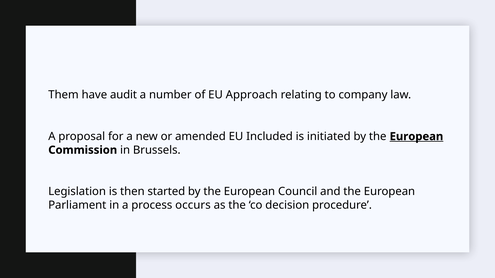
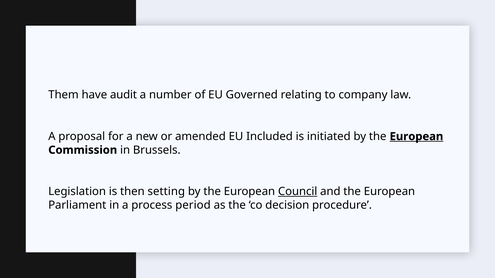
Approach: Approach -> Governed (252, 95)
started: started -> setting (166, 192)
Council underline: none -> present (298, 192)
occurs: occurs -> period (193, 205)
